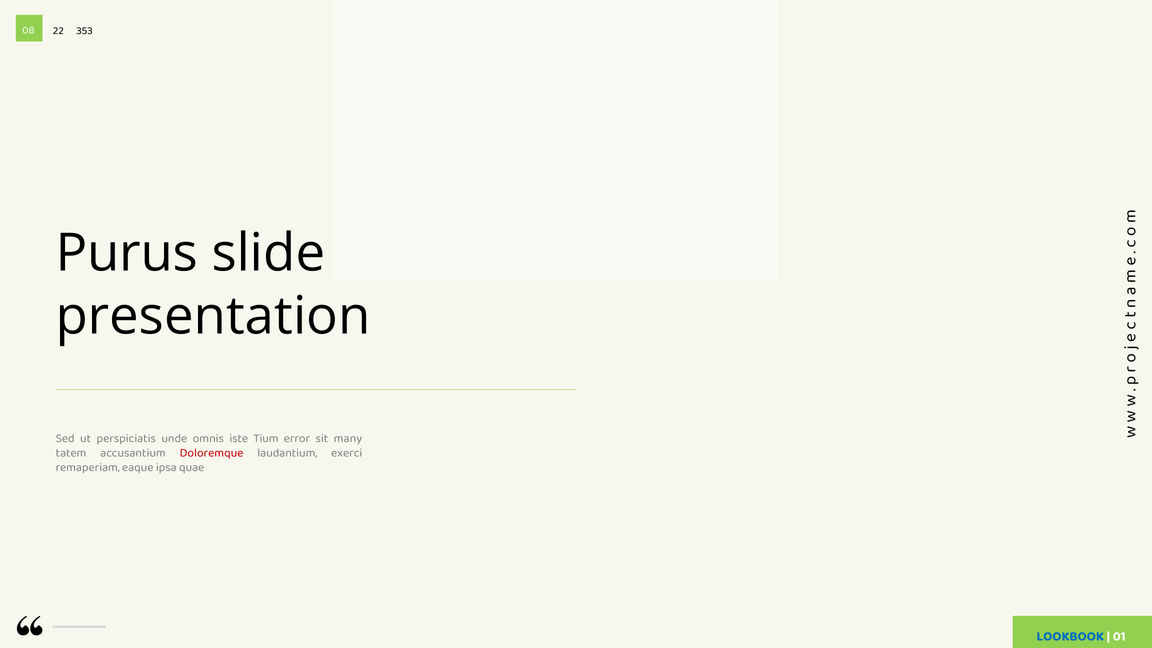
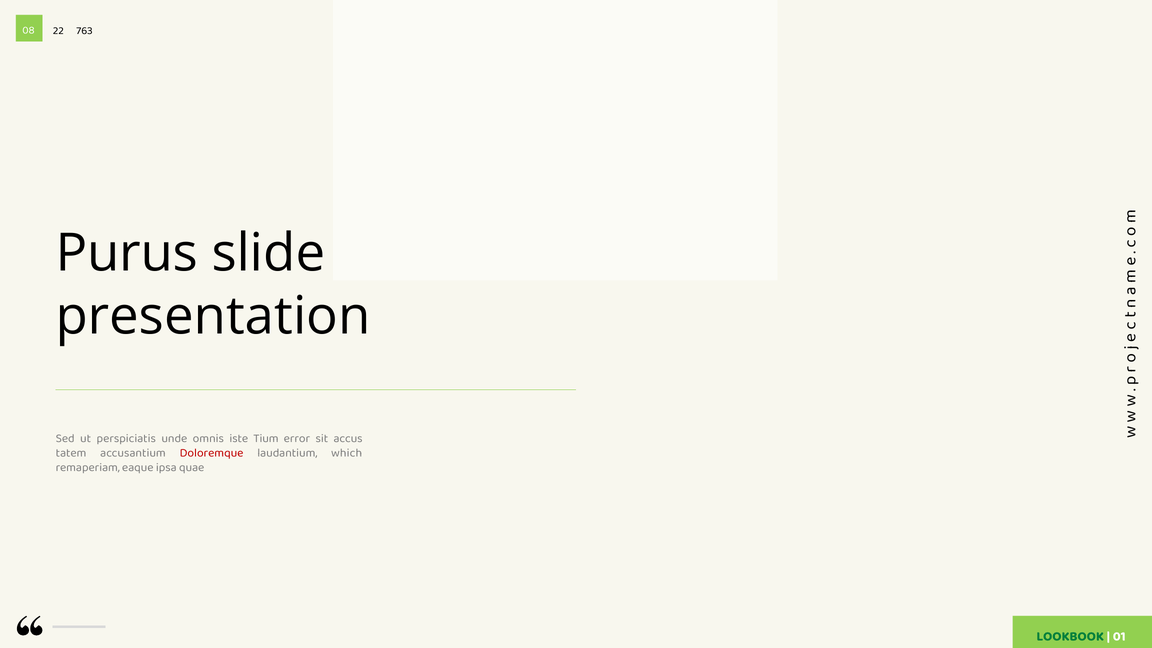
353: 353 -> 763 (84, 31)
many: many -> accus (348, 438)
exerci: exerci -> which (347, 453)
LOOKBOOK colour: blue -> green (1070, 636)
